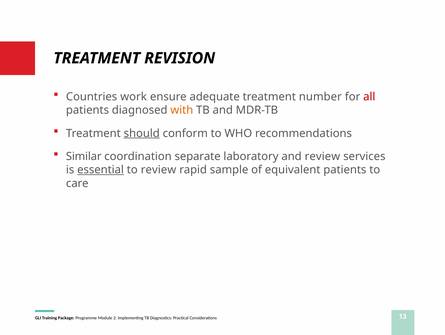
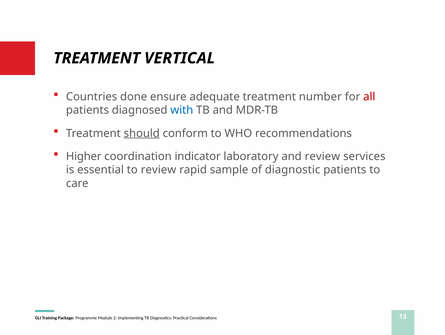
REVISION: REVISION -> VERTICAL (180, 58)
work: work -> done (134, 97)
with colour: orange -> blue (182, 110)
Similar: Similar -> Higher (84, 156)
separate: separate -> indicator (198, 156)
essential underline: present -> none (101, 170)
equivalent: equivalent -> diagnostic (293, 170)
